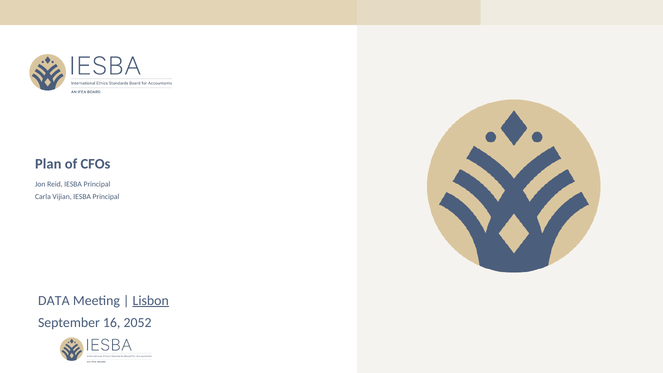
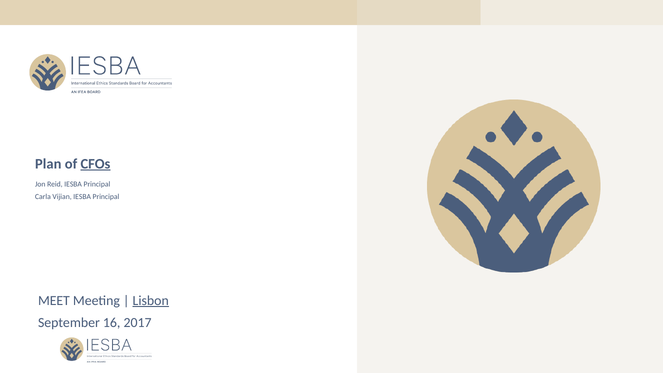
CFOs underline: none -> present (95, 164)
DATA: DATA -> MEET (54, 301)
2052: 2052 -> 2017 (138, 323)
